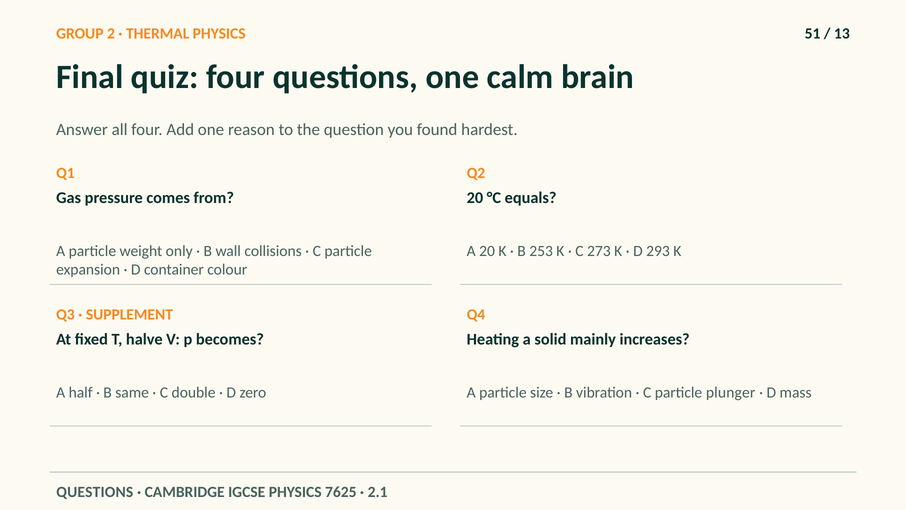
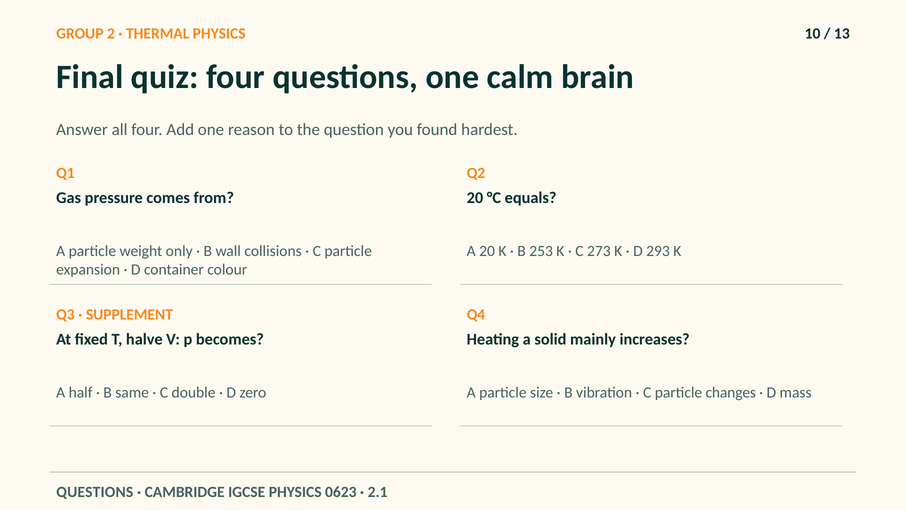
51: 51 -> 10 (813, 34)
plunger: plunger -> changes (731, 392)
7625: 7625 -> 0623 (341, 492)
